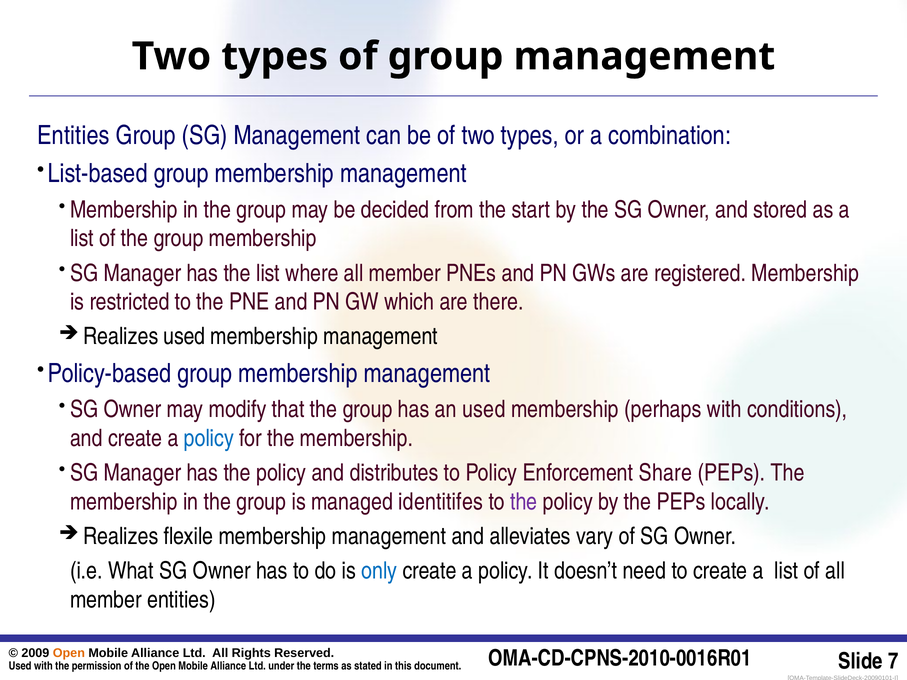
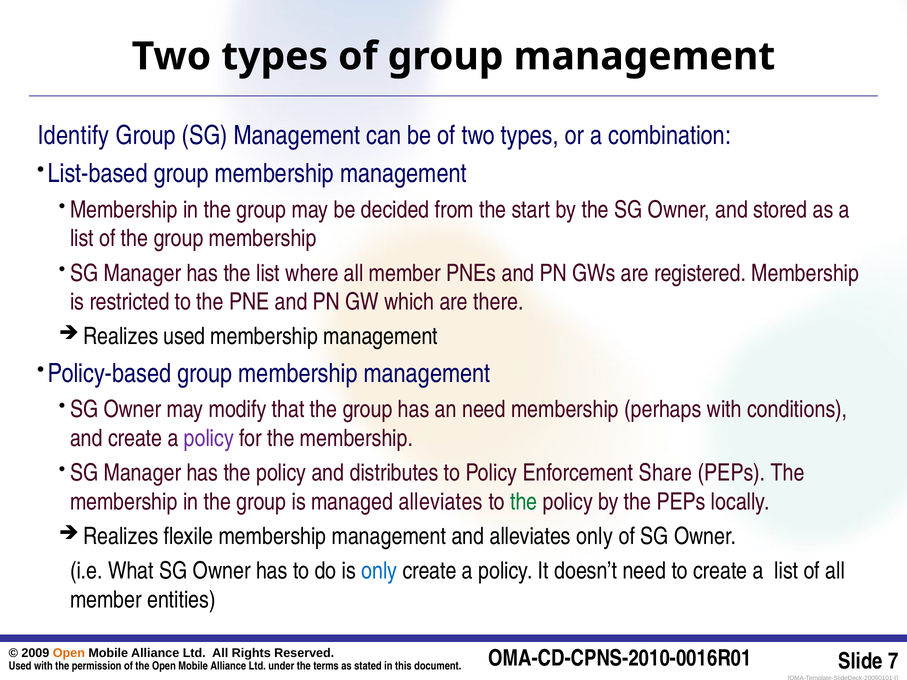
Entities: Entities -> Identify (73, 135)
an used: used -> need (484, 410)
policy colour: blue -> purple (209, 438)
managed identitifes: identitifes -> alleviates (441, 502)
the colour: purple -> green (524, 502)
alleviates vary: vary -> only (595, 537)
